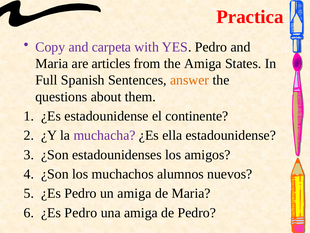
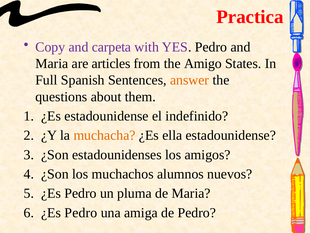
the Amiga: Amiga -> Amigo (203, 63)
continente: continente -> indefinido (197, 116)
muchacha colour: purple -> orange (105, 135)
un amiga: amiga -> pluma (134, 193)
